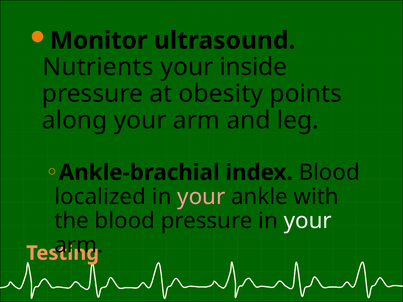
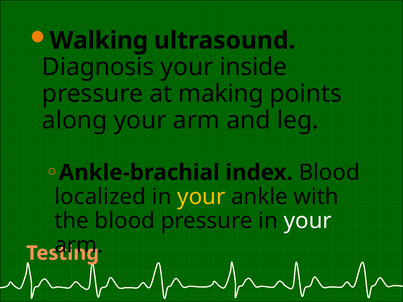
Monitor: Monitor -> Walking (99, 41)
Nutrients: Nutrients -> Diagnosis (98, 67)
obesity: obesity -> making (221, 94)
your colour: pink -> yellow (201, 197)
